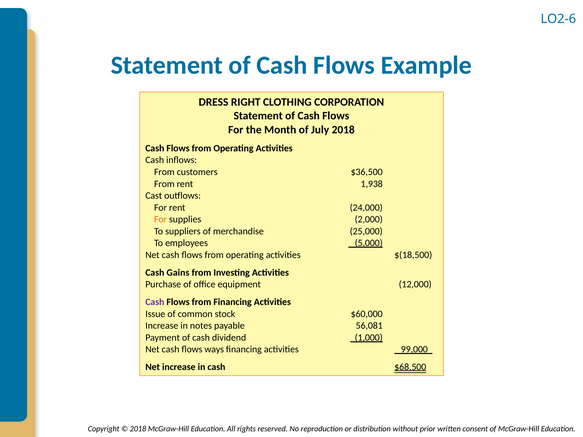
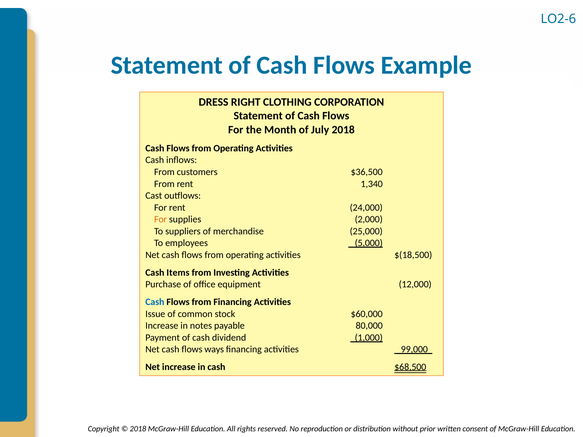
1,938: 1,938 -> 1,340 (372, 184)
Gains: Gains -> Items (178, 273)
Cash colour: purple -> blue (155, 302)
56,081: 56,081 -> 80,000 (369, 326)
